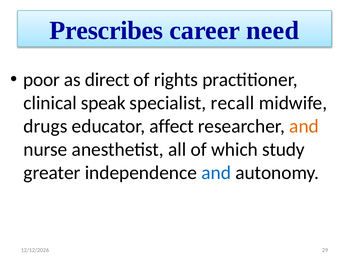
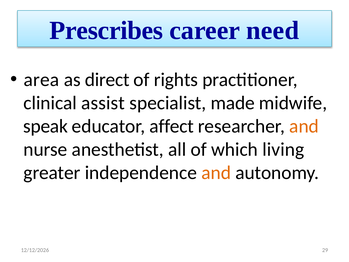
poor: poor -> area (41, 80)
speak: speak -> assist (103, 103)
recall: recall -> made (233, 103)
drugs: drugs -> speak (45, 126)
study: study -> living (283, 149)
and colour: blue -> orange (216, 173)
